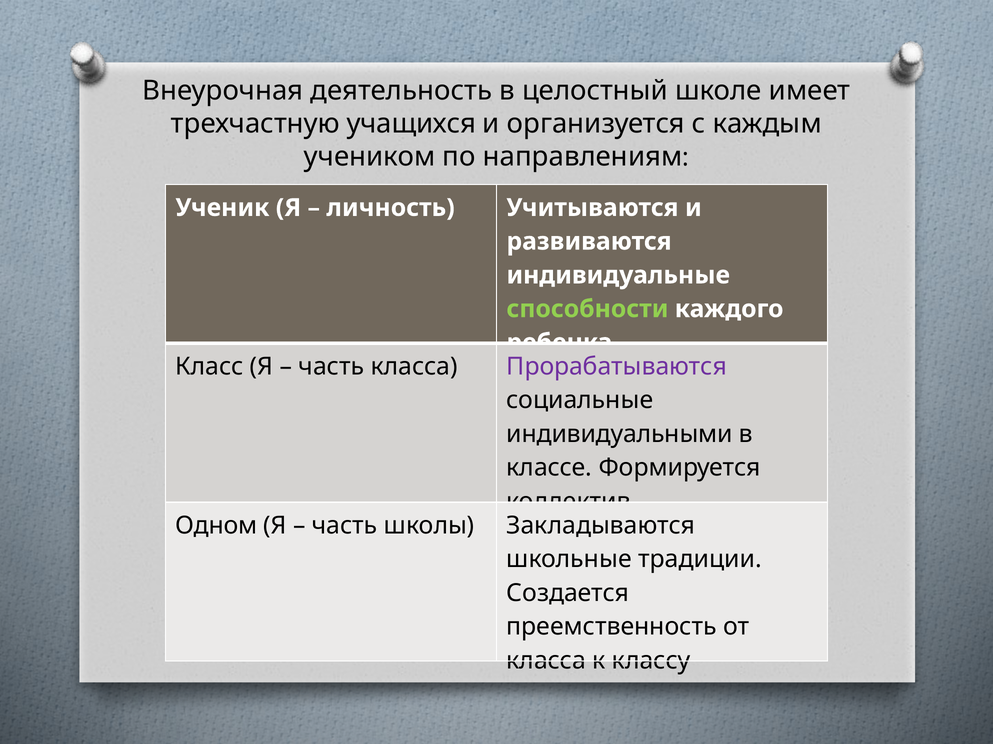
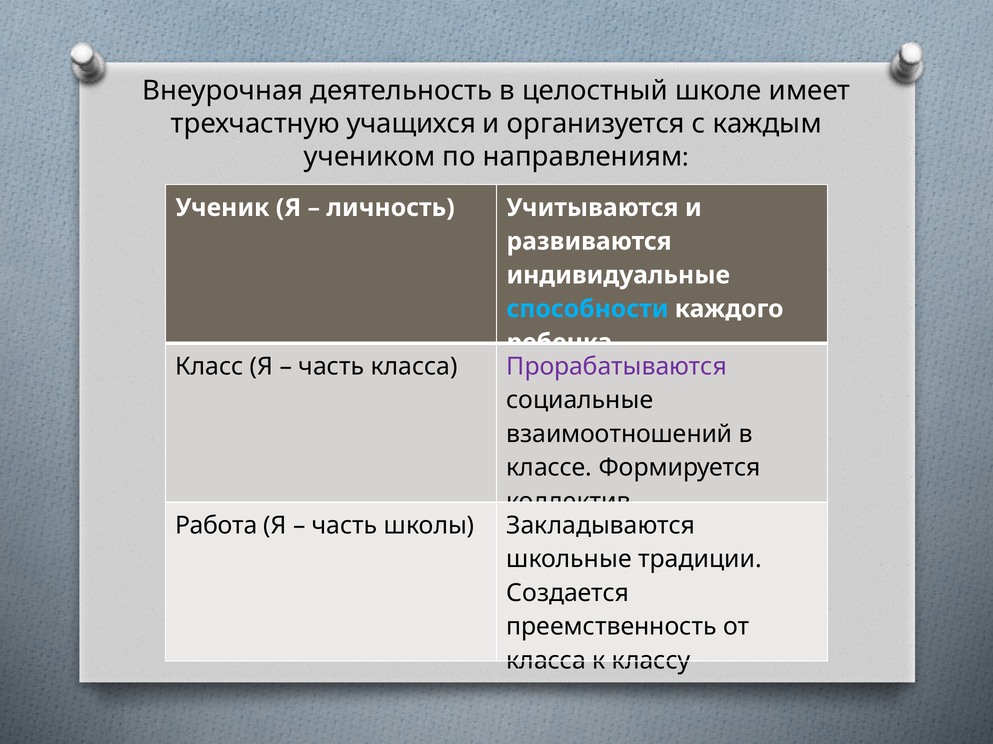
способности colour: light green -> light blue (587, 309)
индивидуальными: индивидуальными -> взаимоотношений (619, 434)
Одном: Одном -> Работа (216, 526)
